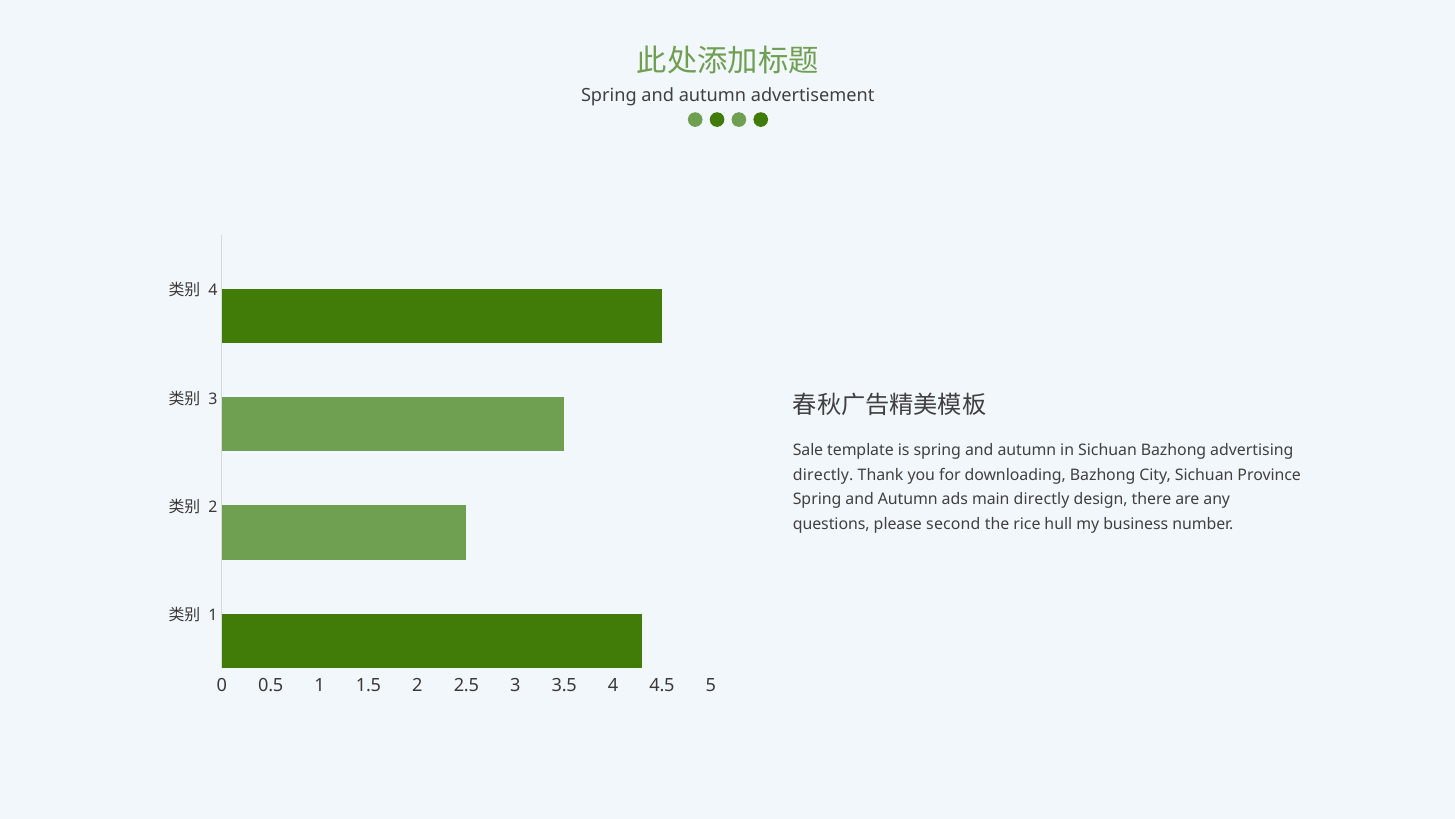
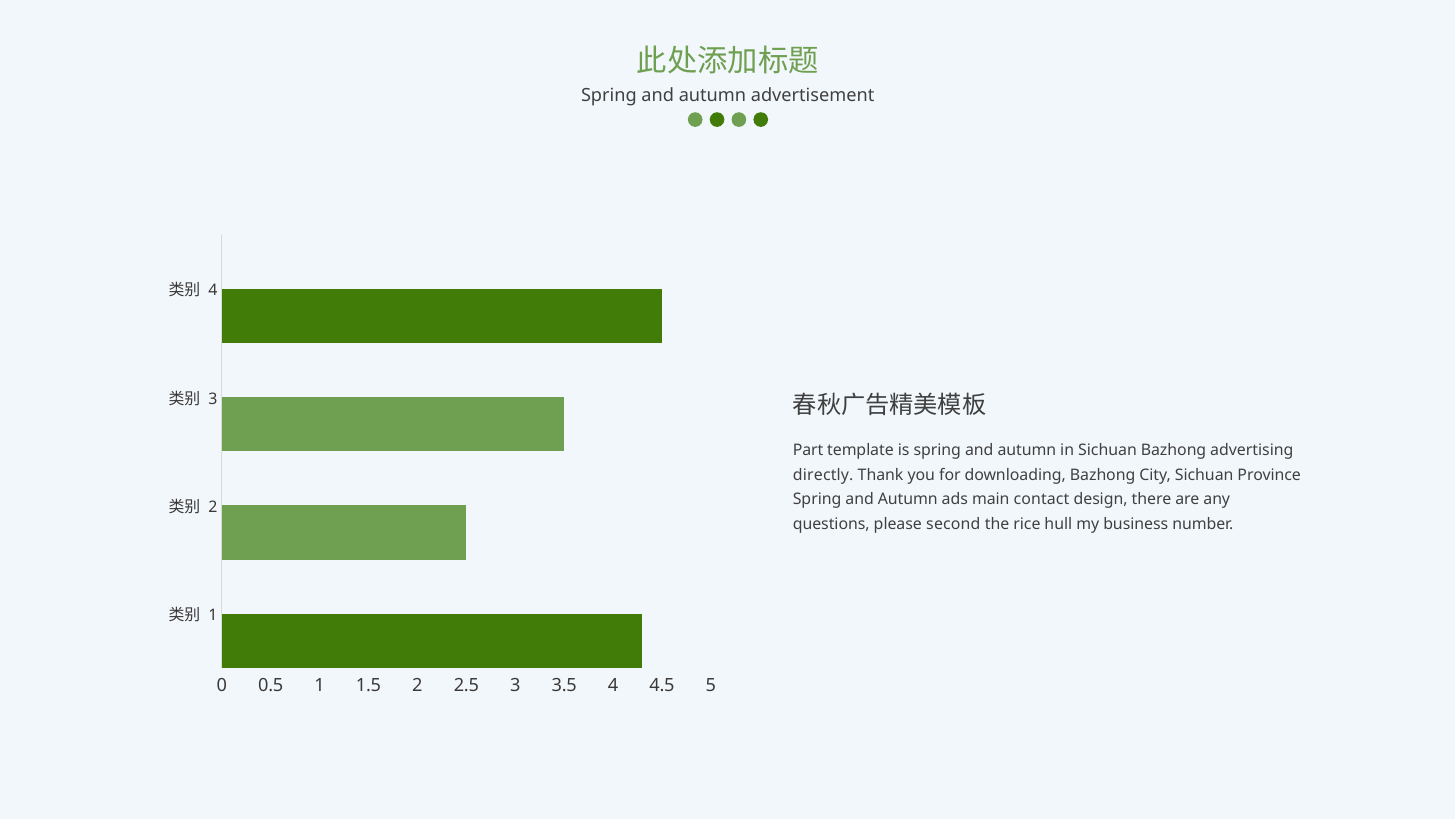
Sale: Sale -> Part (808, 450)
main directly: directly -> contact (1042, 499)
